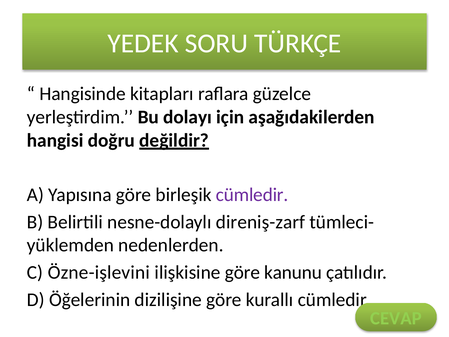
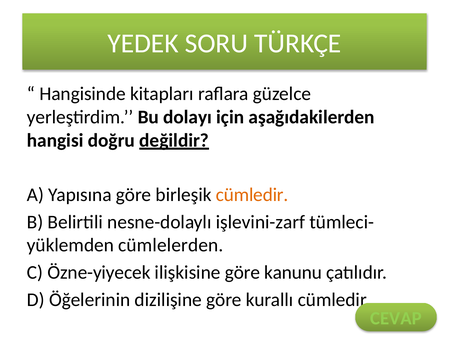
cümledir colour: purple -> orange (252, 195)
direniş-zarf: direniş-zarf -> işlevini-zarf (260, 222)
nedenlerden: nedenlerden -> cümlelerden (171, 245)
Özne-işlevini: Özne-işlevini -> Özne-yiyecek (99, 272)
